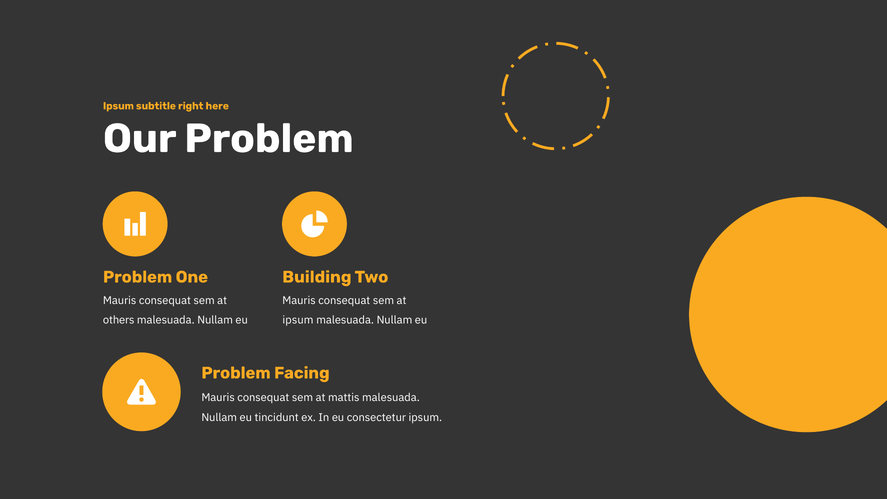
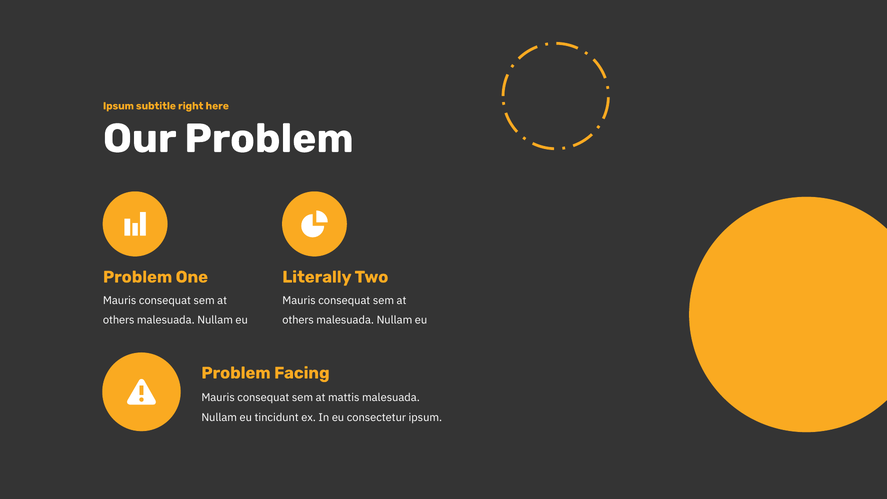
Building: Building -> Literally (317, 277)
ipsum: ipsum -> others (298, 320)
